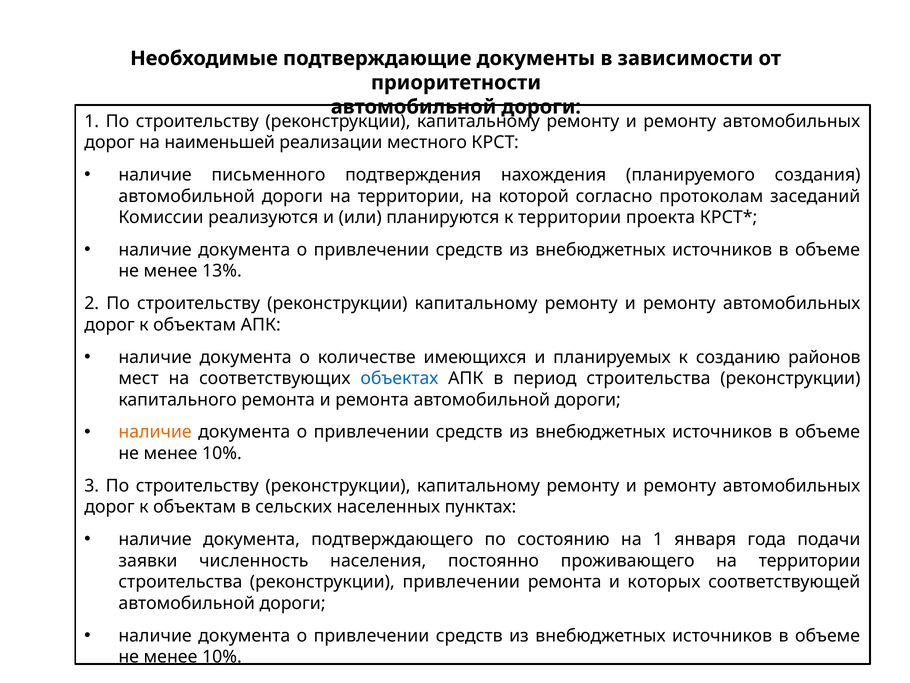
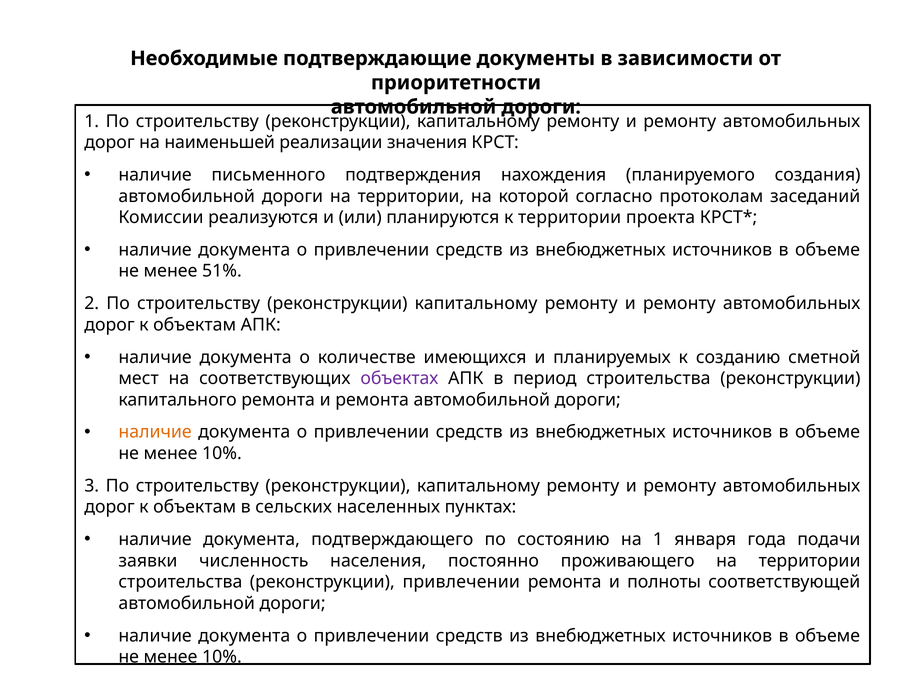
местного: местного -> значения (427, 142)
13%: 13% -> 51% (222, 271)
районов: районов -> сметной (824, 357)
объектах colour: blue -> purple (399, 378)
которых: которых -> полноты (664, 582)
